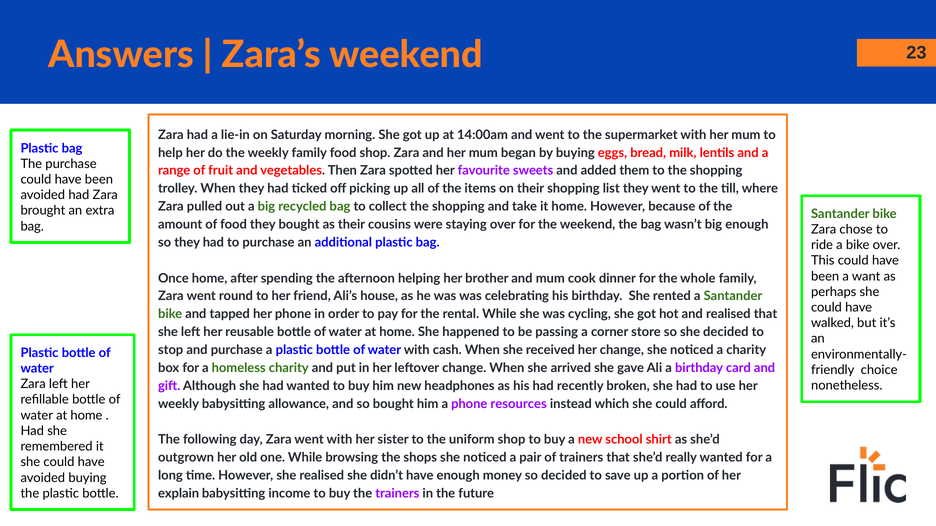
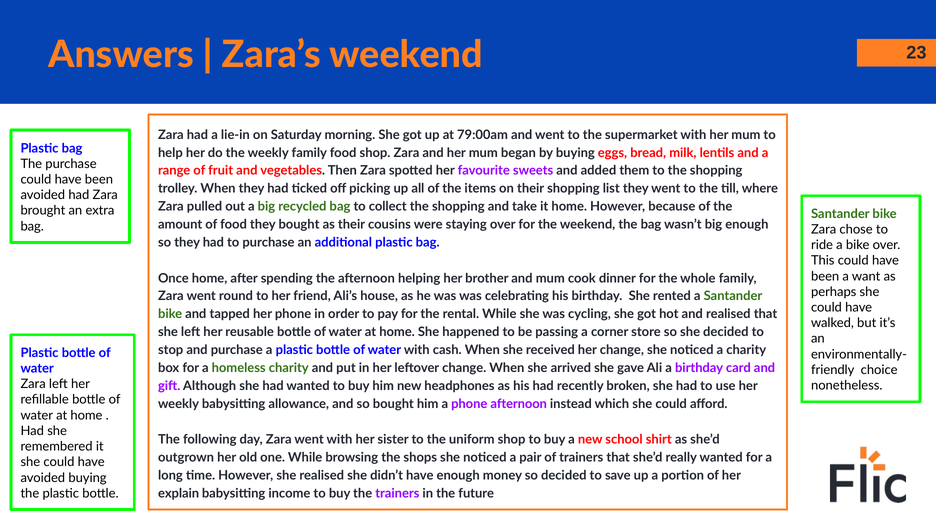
14:00am: 14:00am -> 79:00am (483, 135)
phone resources: resources -> afternoon (519, 404)
